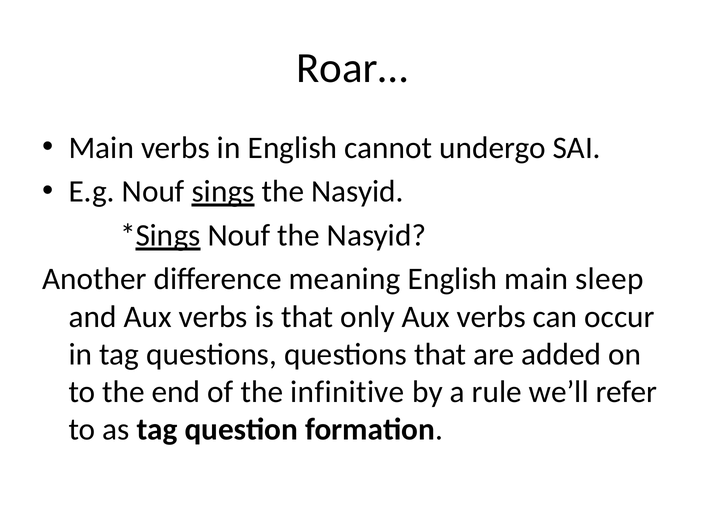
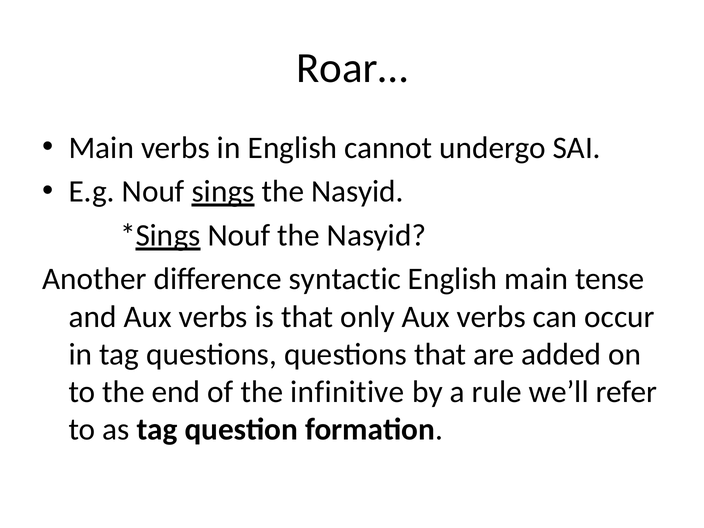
meaning: meaning -> syntactic (345, 279)
sleep: sleep -> tense (610, 279)
